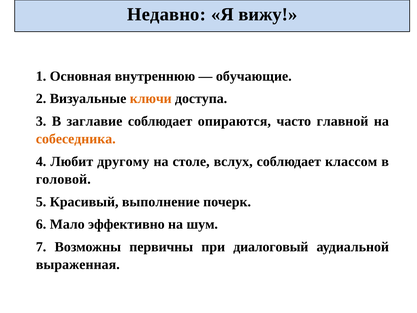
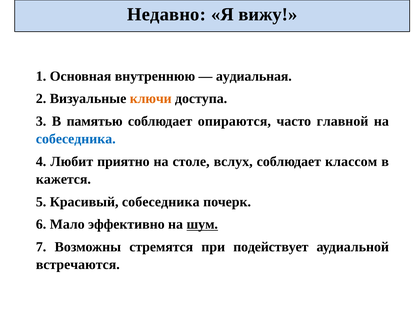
обучающие: обучающие -> аудиальная (254, 76)
заглавие: заглавие -> памятью (95, 121)
собеседника colour: orange -> blue (76, 139)
другому: другому -> приятно (123, 161)
головой: головой -> кажется (63, 179)
Красивый выполнение: выполнение -> собеседника (161, 202)
шум underline: none -> present (202, 224)
первичны: первичны -> стремятся (161, 247)
диалоговый: диалоговый -> подействует (271, 247)
выраженная: выраженная -> встречаются (78, 264)
